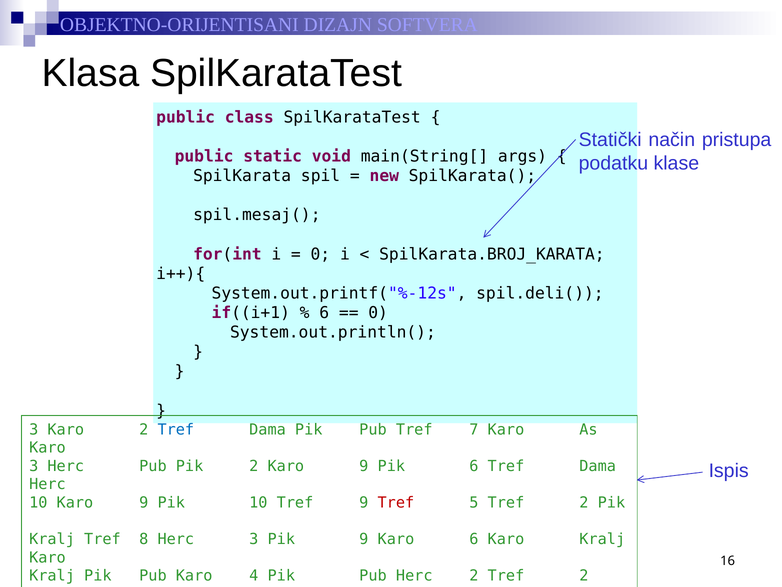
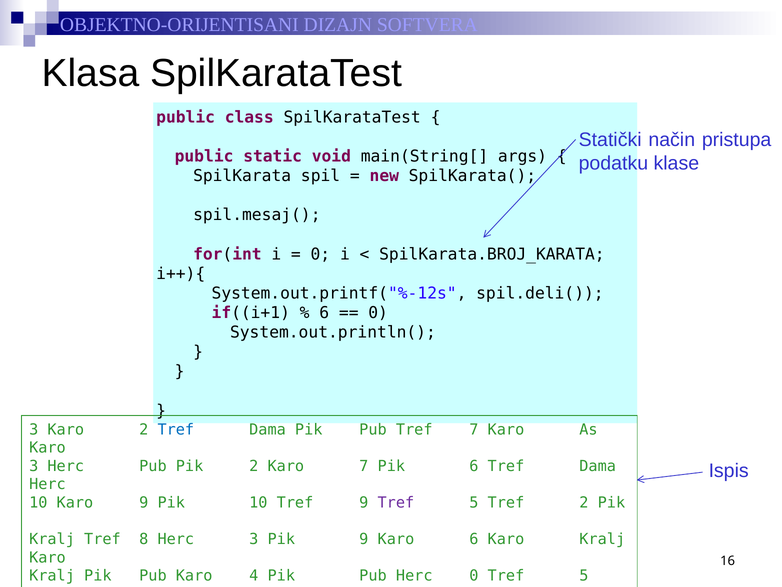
2 Karo 9: 9 -> 7 (364, 466)
Tref colour: red -> purple (396, 502)
Herc 2: 2 -> 0 (474, 575)
2: 2 -> 5 (584, 575)
